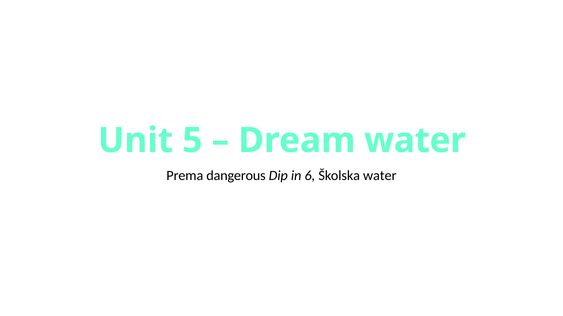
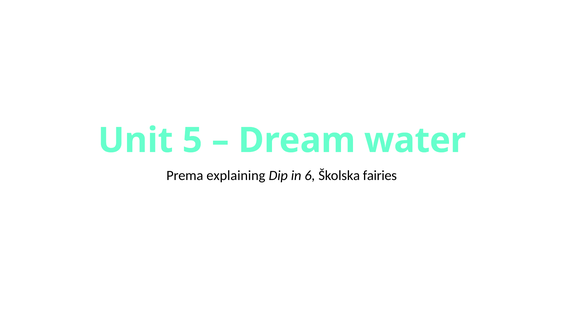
dangerous: dangerous -> explaining (236, 176)
Školska water: water -> fairies (380, 176)
